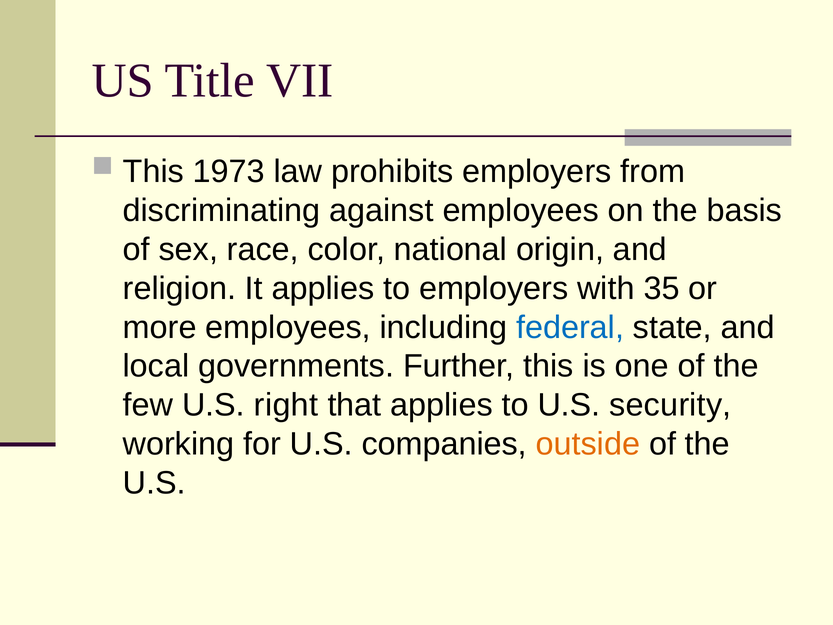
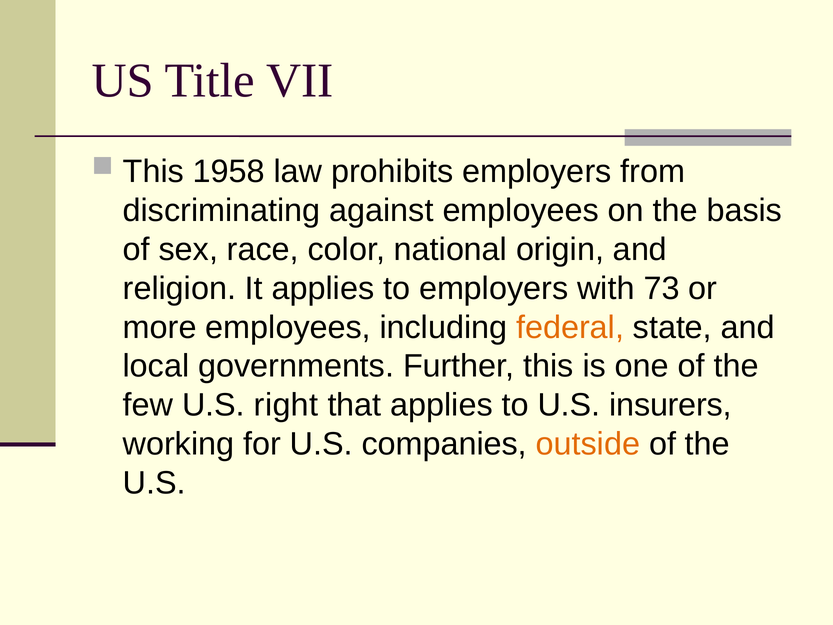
1973: 1973 -> 1958 (229, 172)
35: 35 -> 73 (662, 288)
federal colour: blue -> orange (570, 327)
security: security -> insurers (671, 405)
